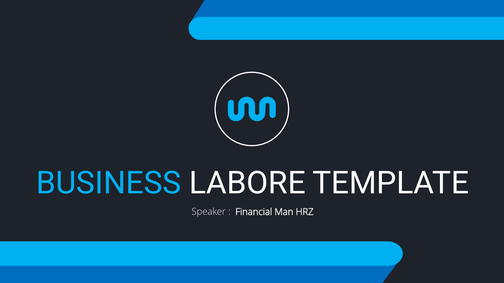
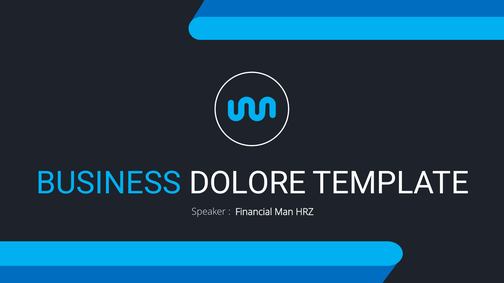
LABORE: LABORE -> DOLORE (248, 183)
